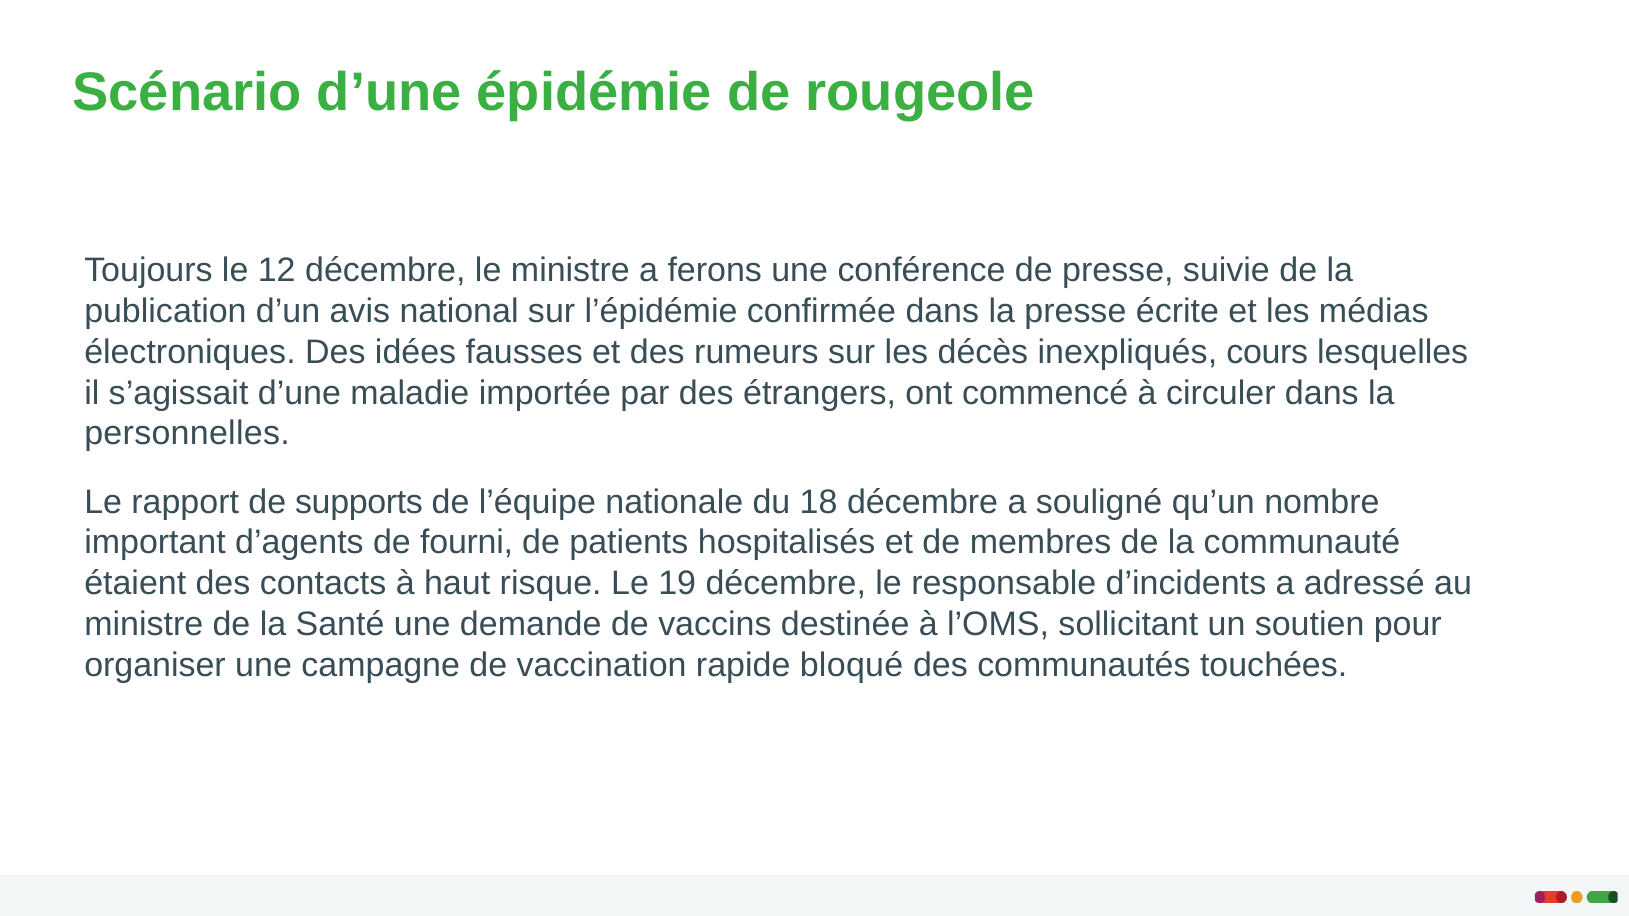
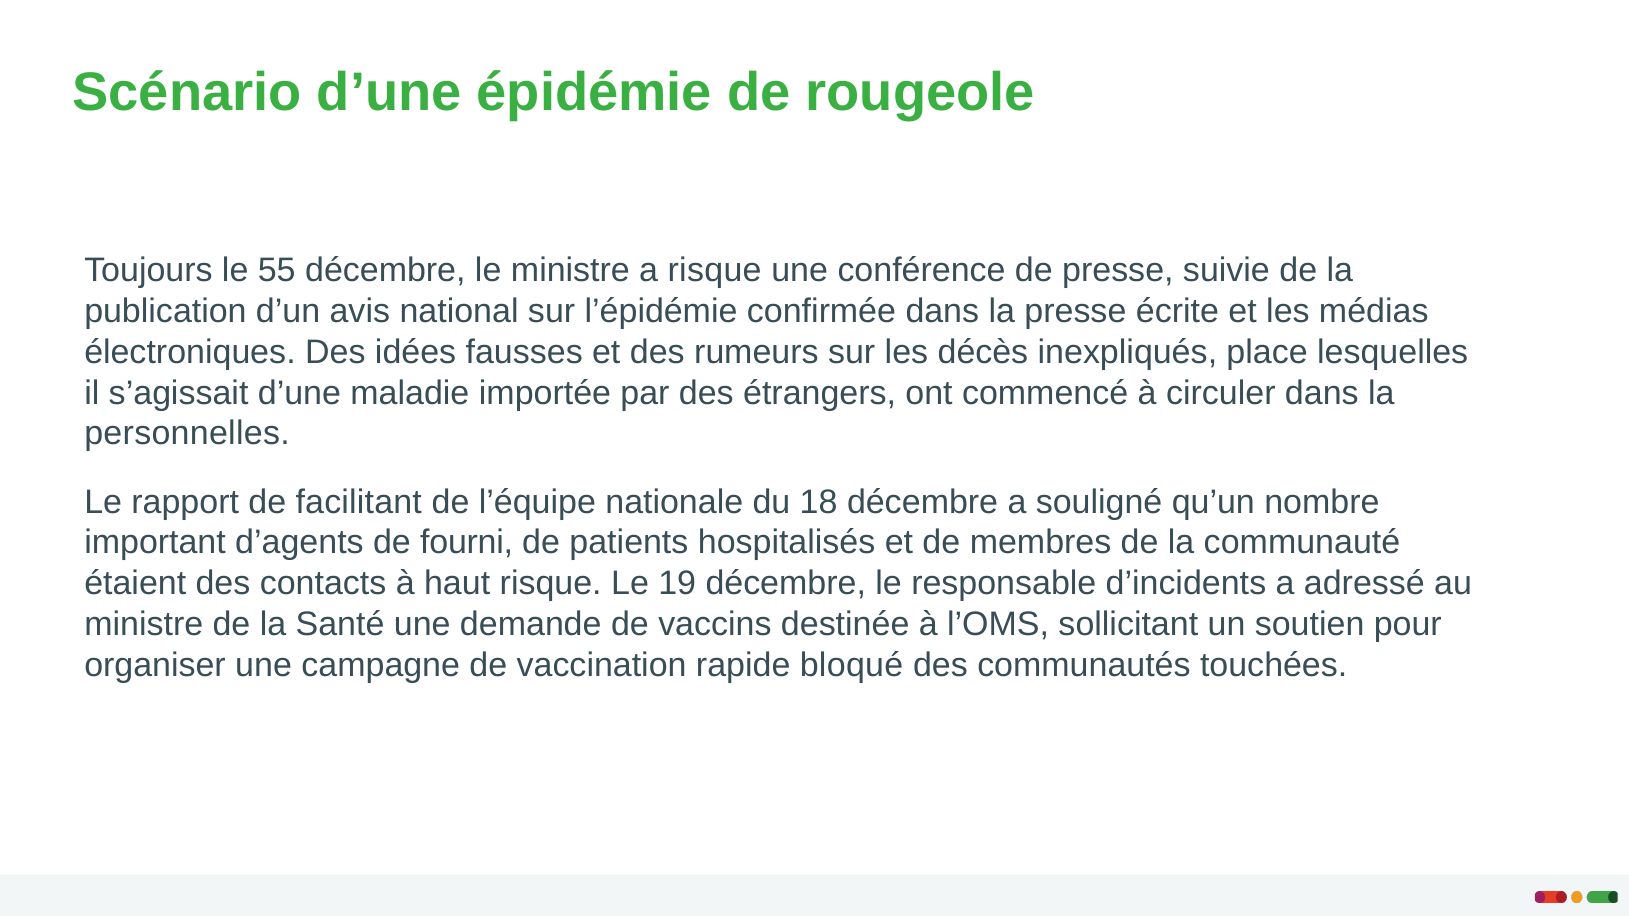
12: 12 -> 55 (277, 271)
a ferons: ferons -> risque (715, 271)
cours: cours -> place (1267, 352)
supports: supports -> facilitant (359, 502)
